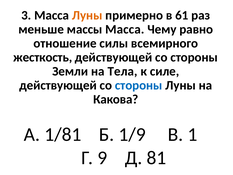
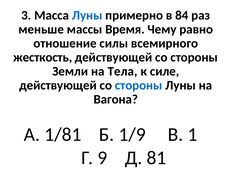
Луны colour: orange -> blue (87, 15)
61: 61 -> 84 (182, 15)
массы Масса: Масса -> Время (125, 29)
Какова: Какова -> Вагона (116, 99)
